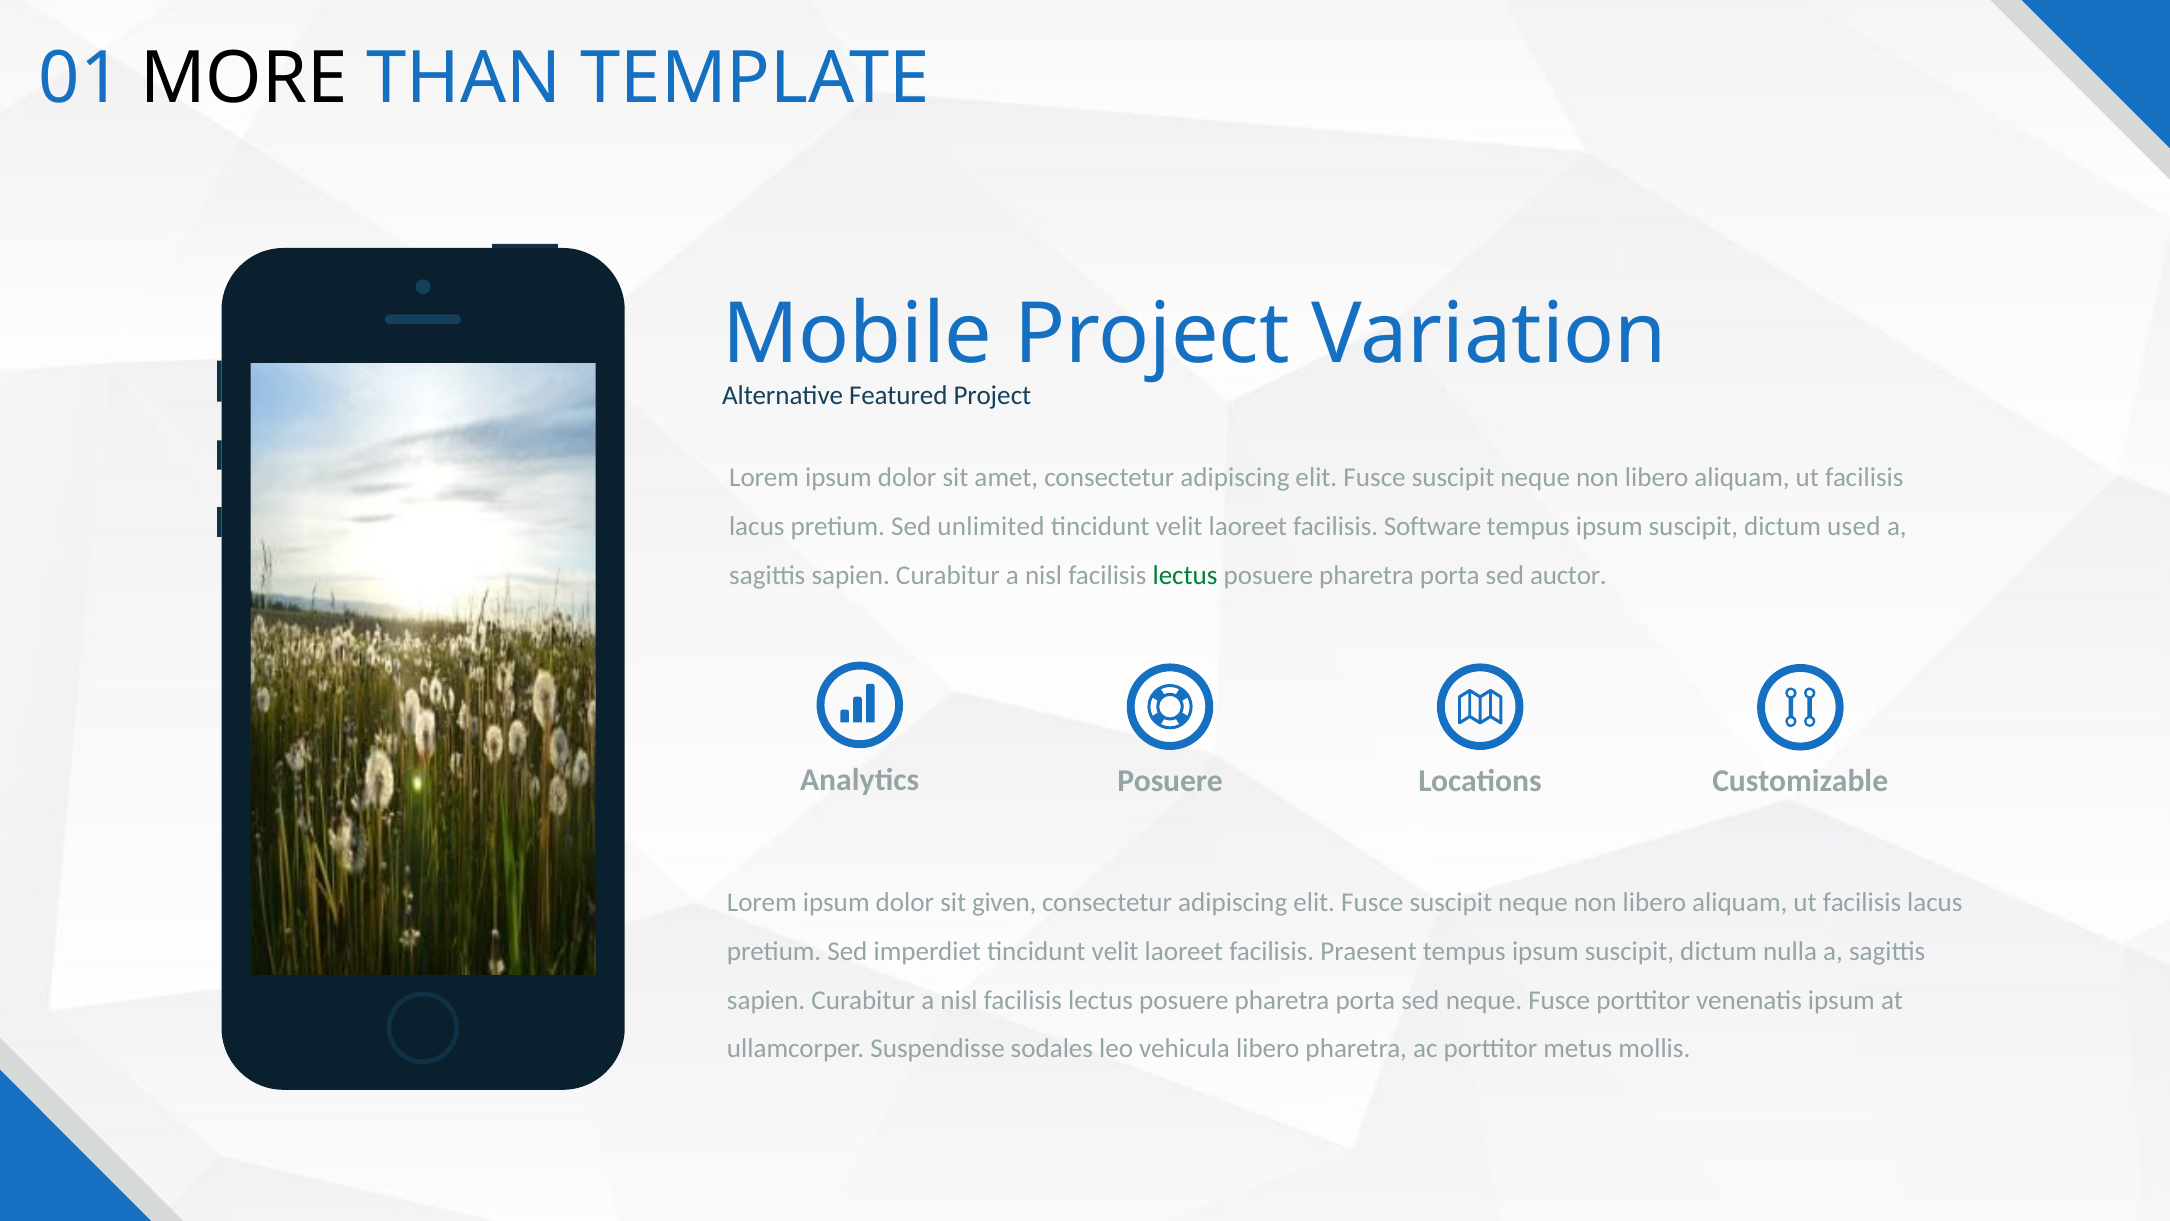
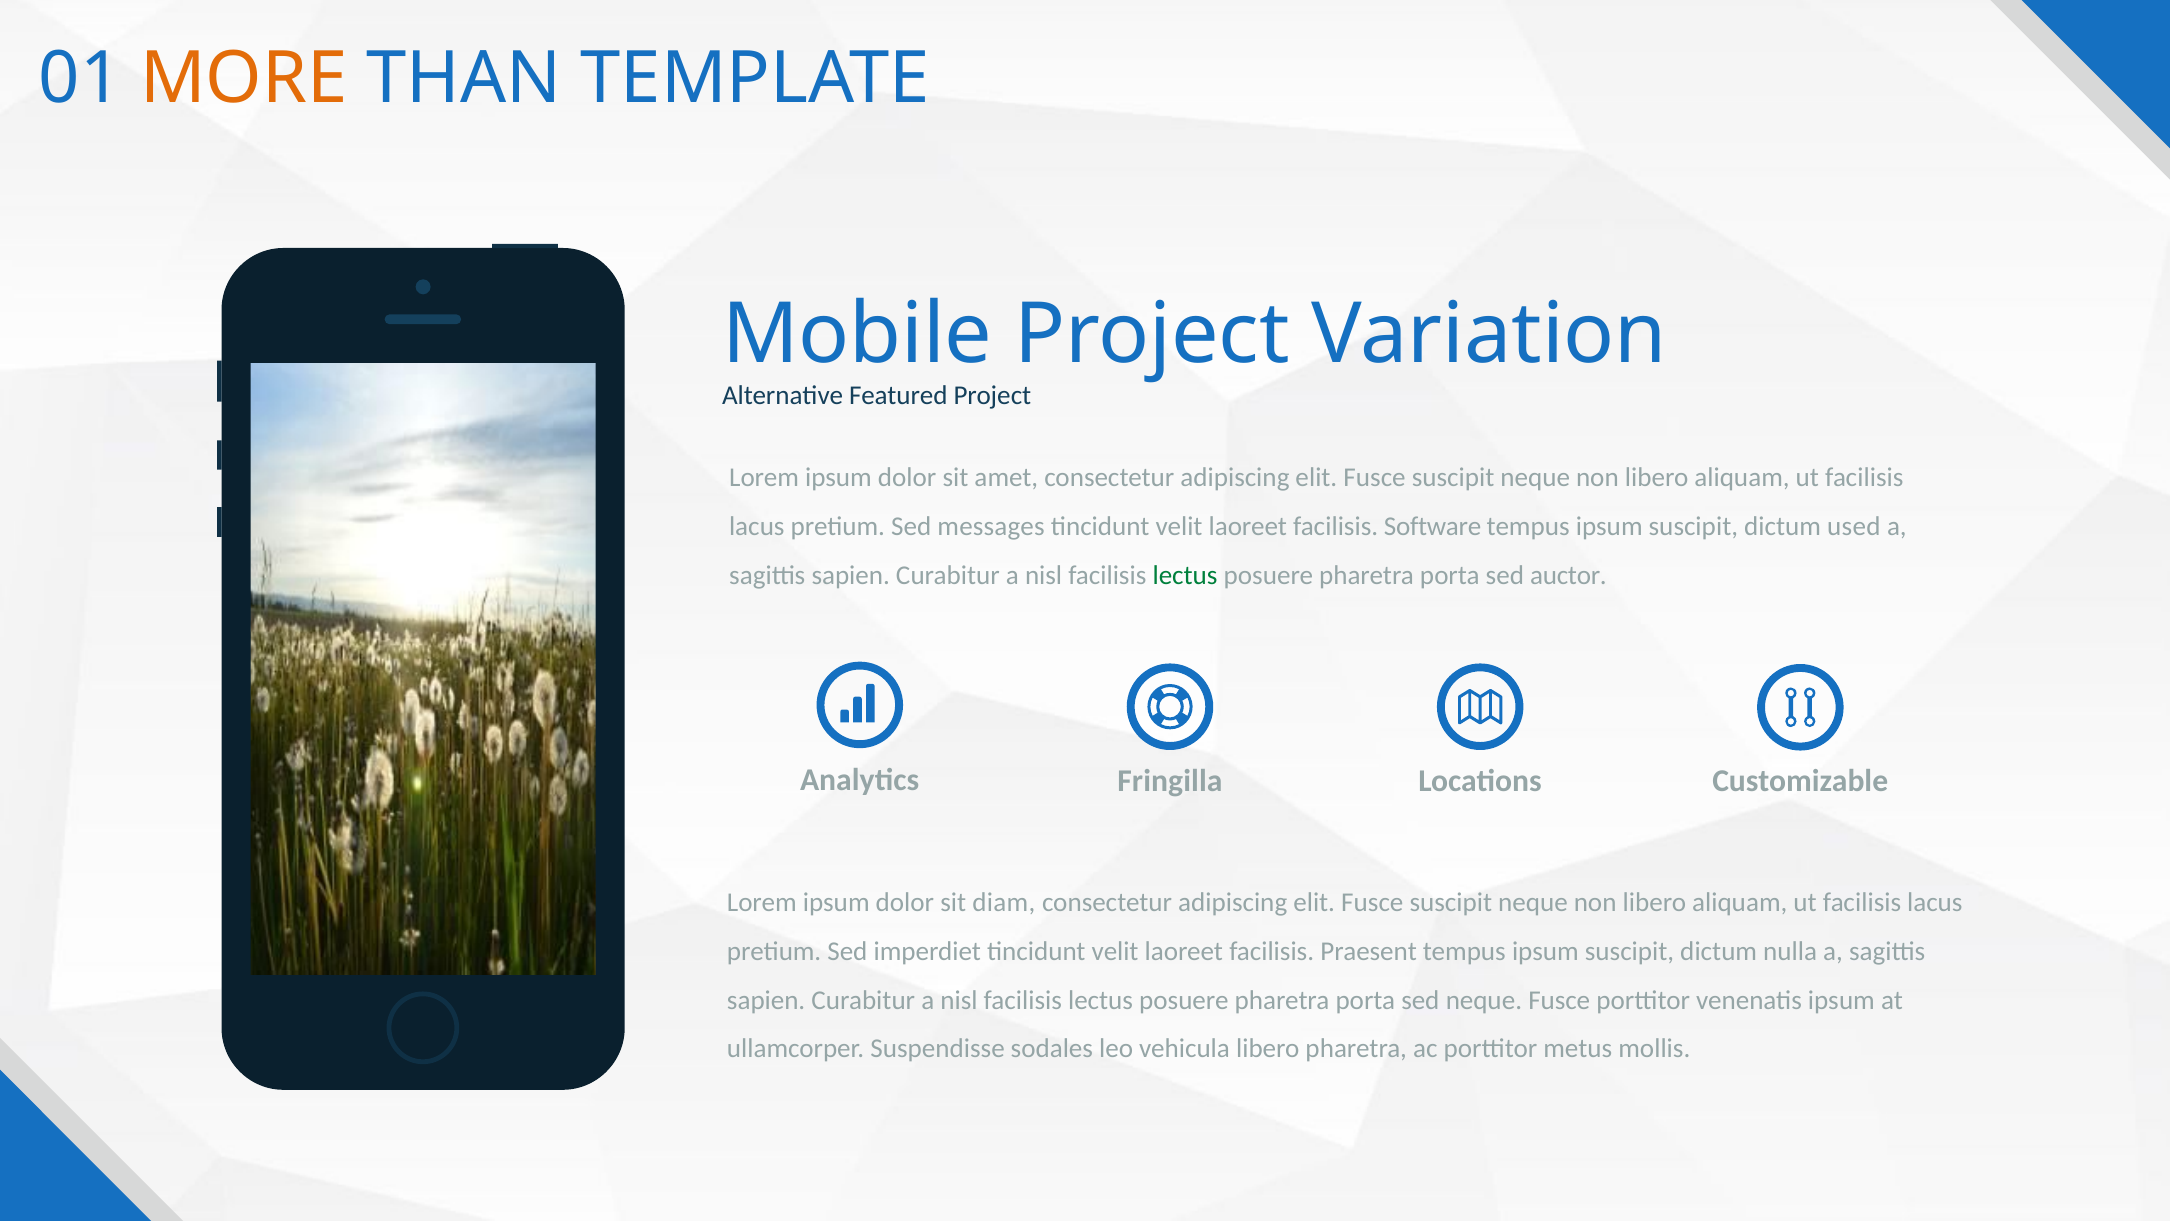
MORE colour: black -> orange (244, 78)
unlimited: unlimited -> messages (991, 527)
Analytics Posuere: Posuere -> Fringilla (1170, 780)
given: given -> diam (1004, 902)
